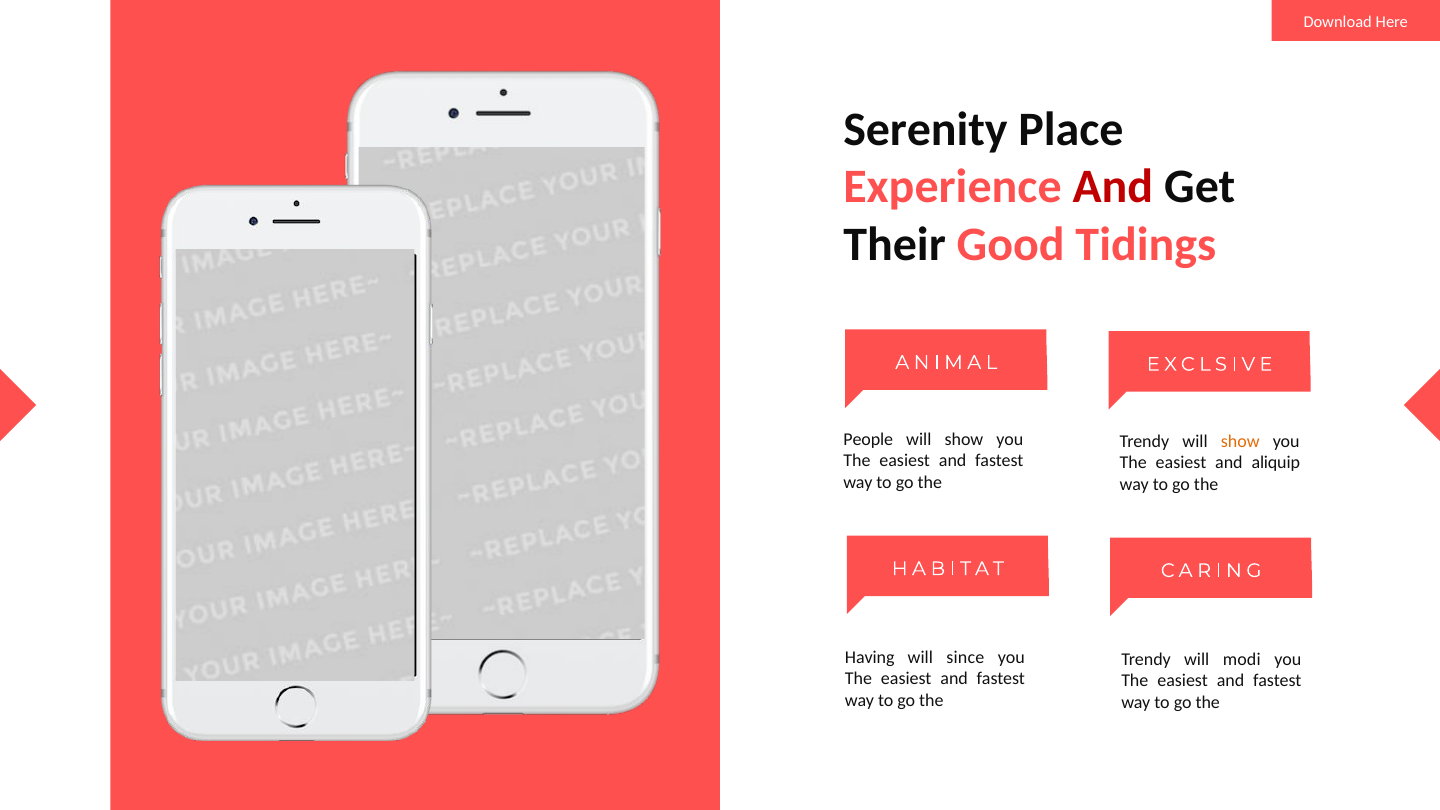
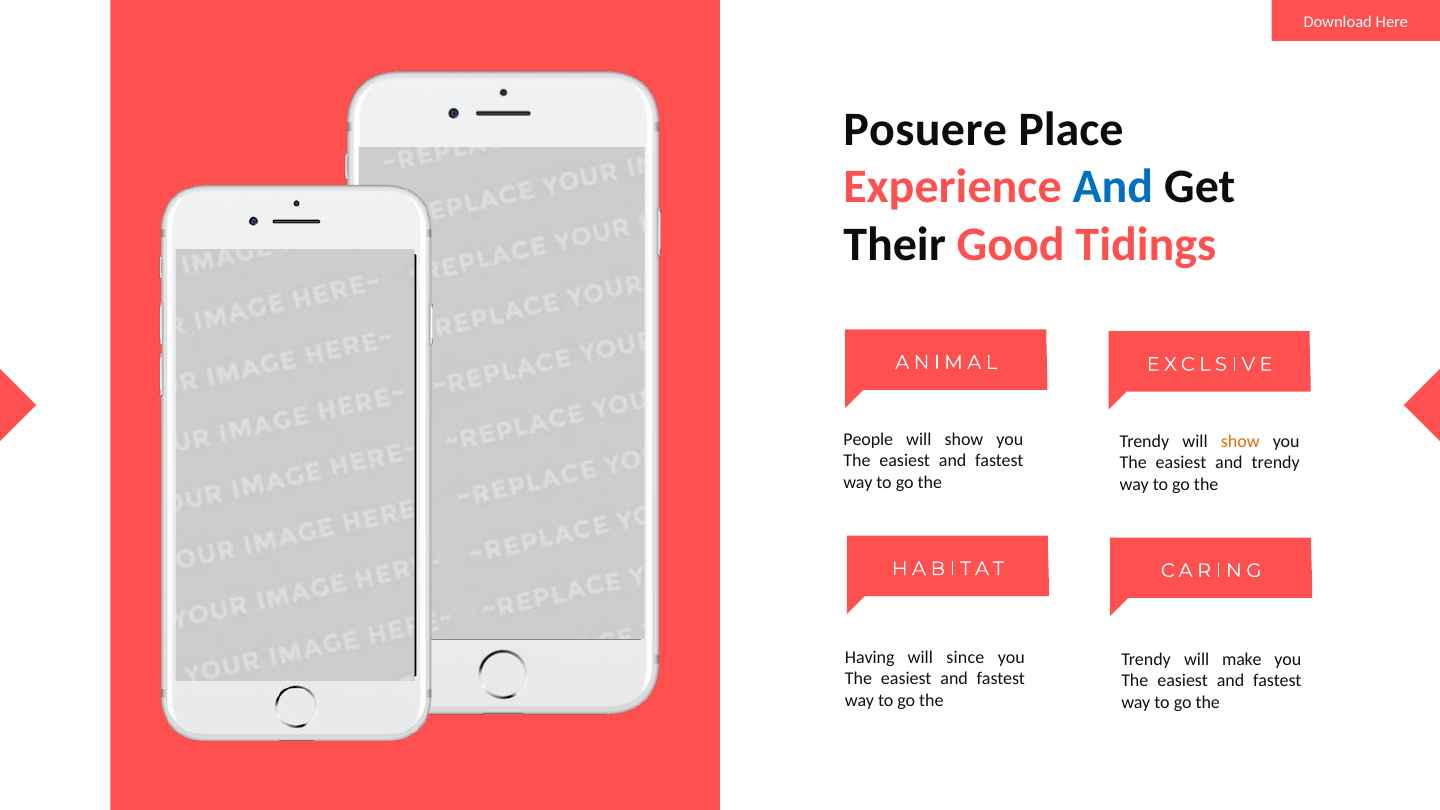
Serenity: Serenity -> Posuere (925, 129)
And colour: red -> blue (1113, 187)
and aliquip: aliquip -> trendy (1276, 463)
modi: modi -> make (1242, 659)
